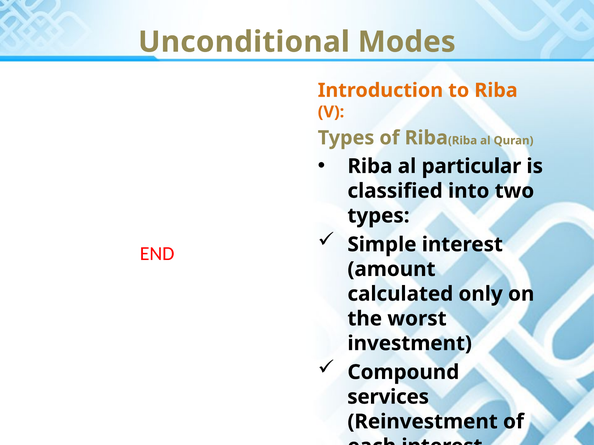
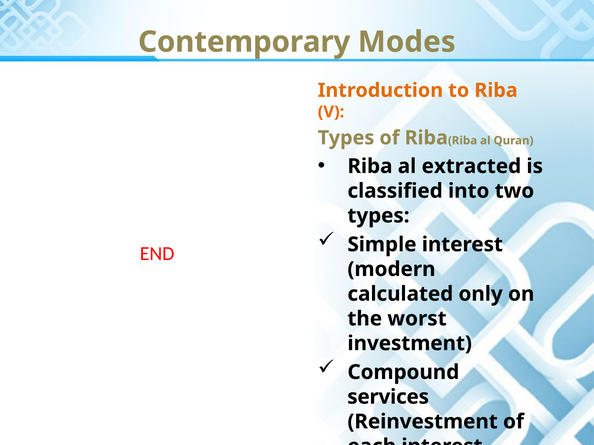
Unconditional: Unconditional -> Contemporary (244, 42)
particular: particular -> extracted (471, 166)
amount: amount -> modern (391, 269)
